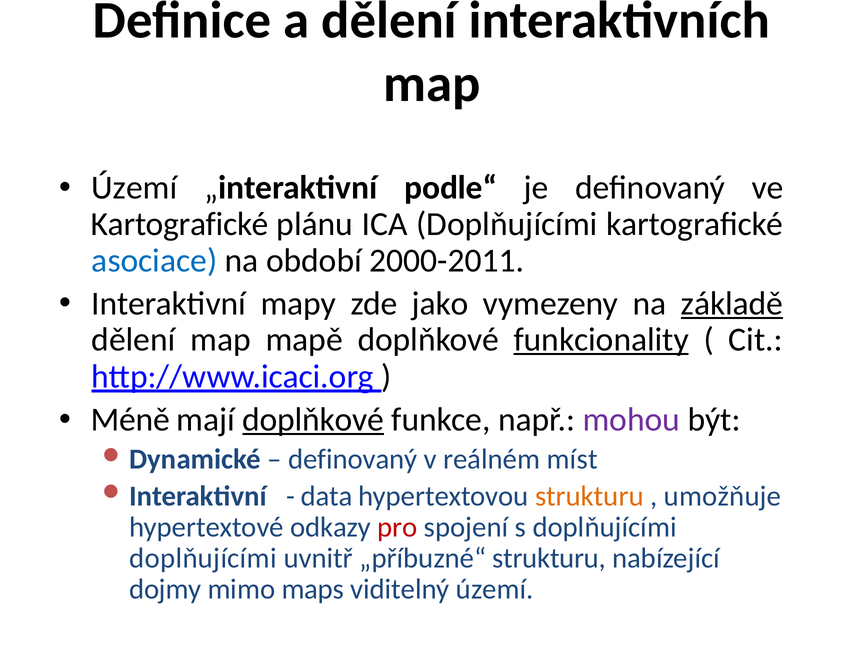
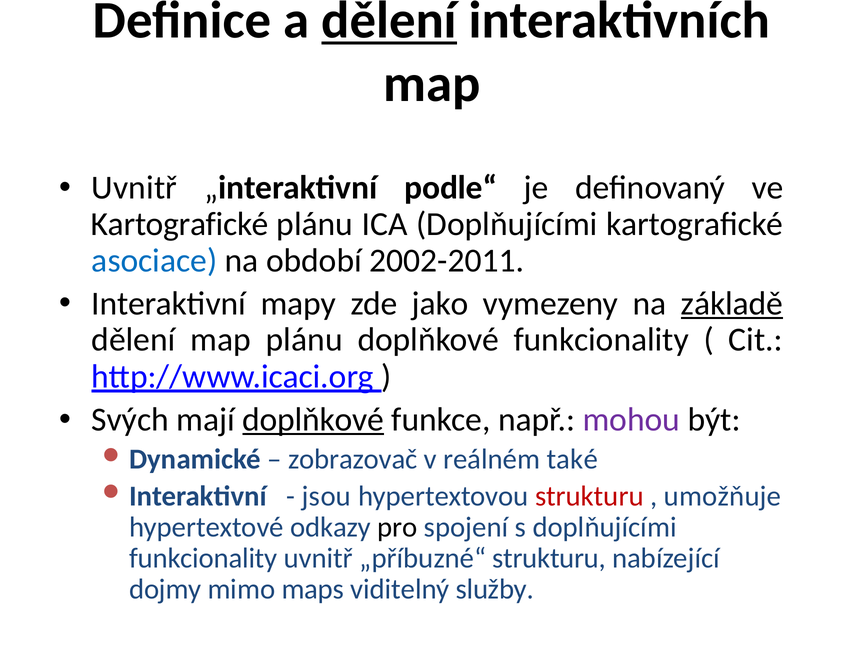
dělení underline: none -> present (389, 20)
Území: Území -> Uvnitř (134, 188)
2000-2011: 2000-2011 -> 2002-2011 (447, 260)
map mapě: mapě -> plánu (304, 340)
funkcionality underline: present -> none (601, 340)
Méně: Méně -> Svých (130, 420)
definovaný: definovaný -> zobrazovač (353, 459)
míst: míst -> také (572, 459)
data: data -> jsou (326, 496)
strukturu colour: orange -> red (589, 496)
pro colour: red -> black (397, 527)
doplňujícími: doplňujícími -> funkcionality (203, 558)
viditelný území: území -> služby (495, 589)
